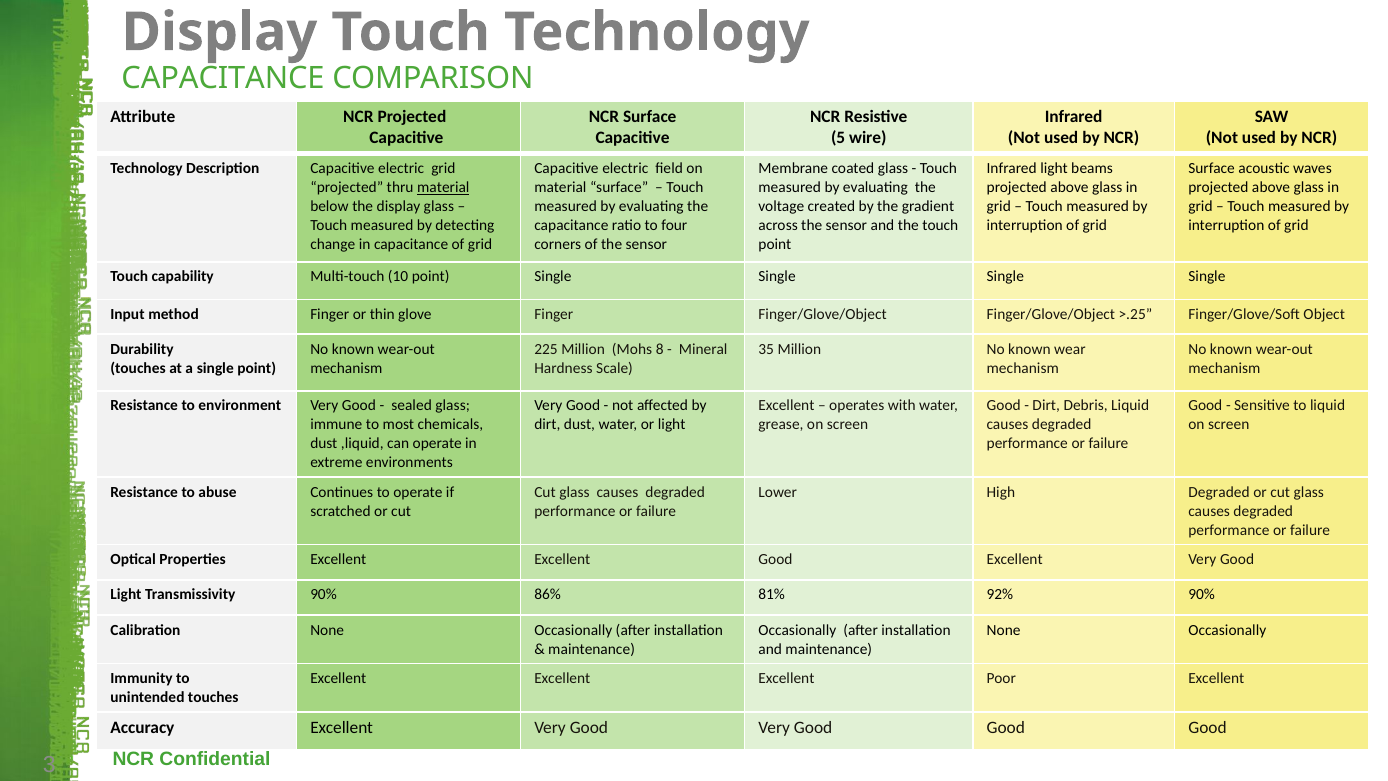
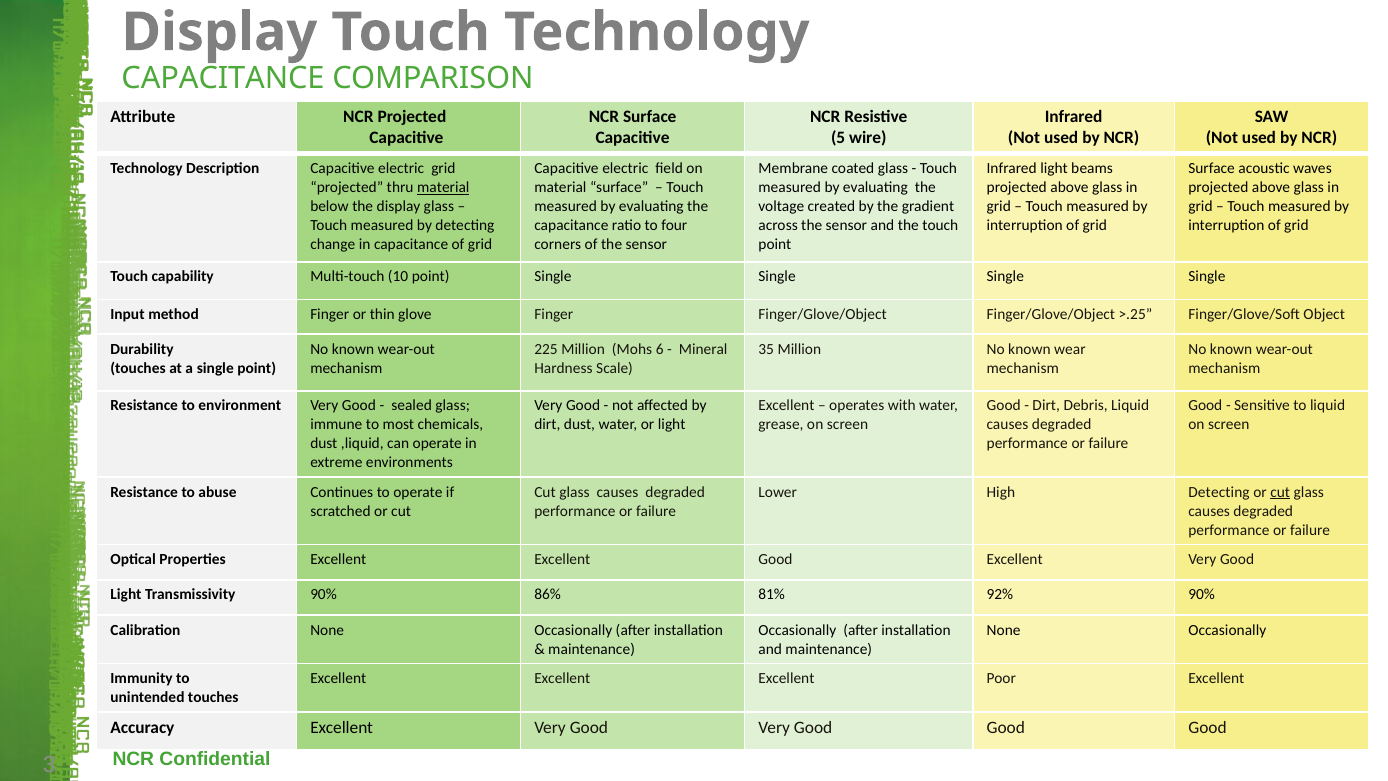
8: 8 -> 6 (660, 349)
High Degraded: Degraded -> Detecting (1219, 492)
cut underline: none -> present (1280, 492)
